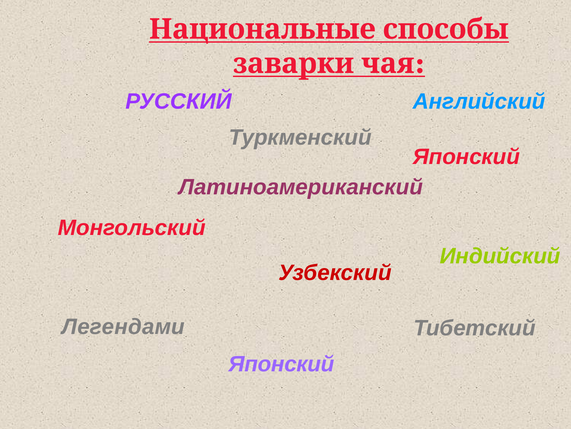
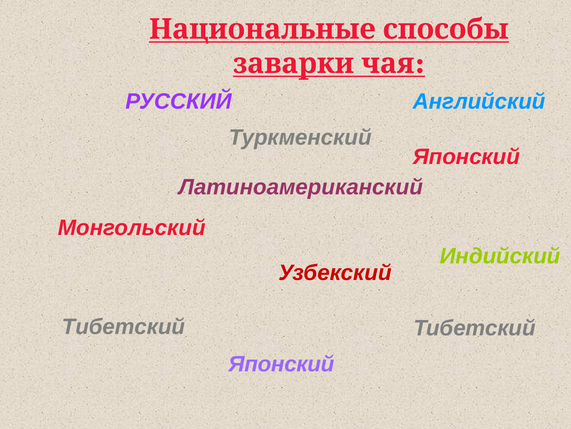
Легендами: Легендами -> Тибетский (123, 326)
